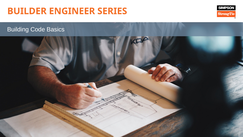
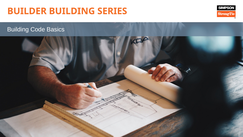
BUILDER ENGINEER: ENGINEER -> BUILDING (72, 11)
